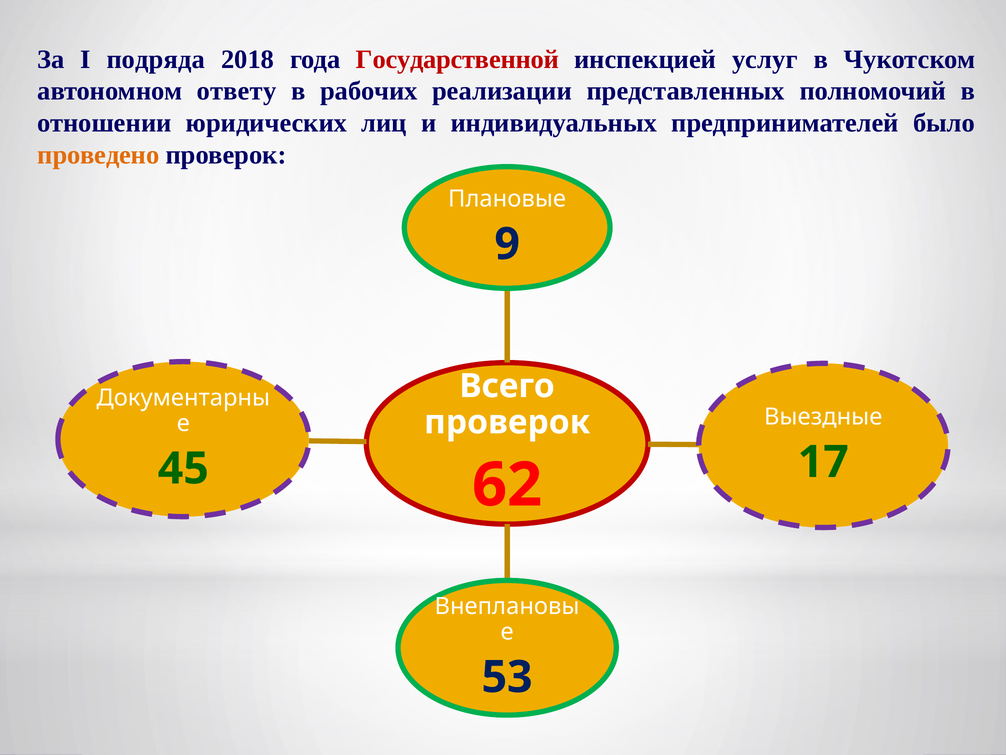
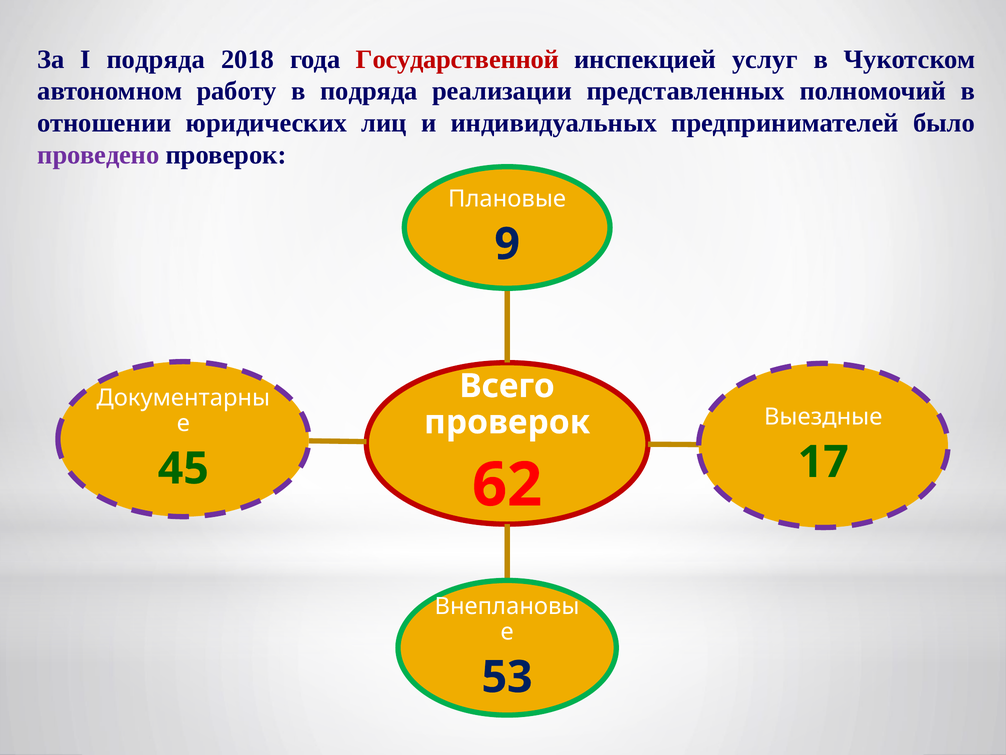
ответу: ответу -> работу (237, 91)
в рабочих: рабочих -> подряда (369, 91)
проведено colour: orange -> purple (98, 155)
